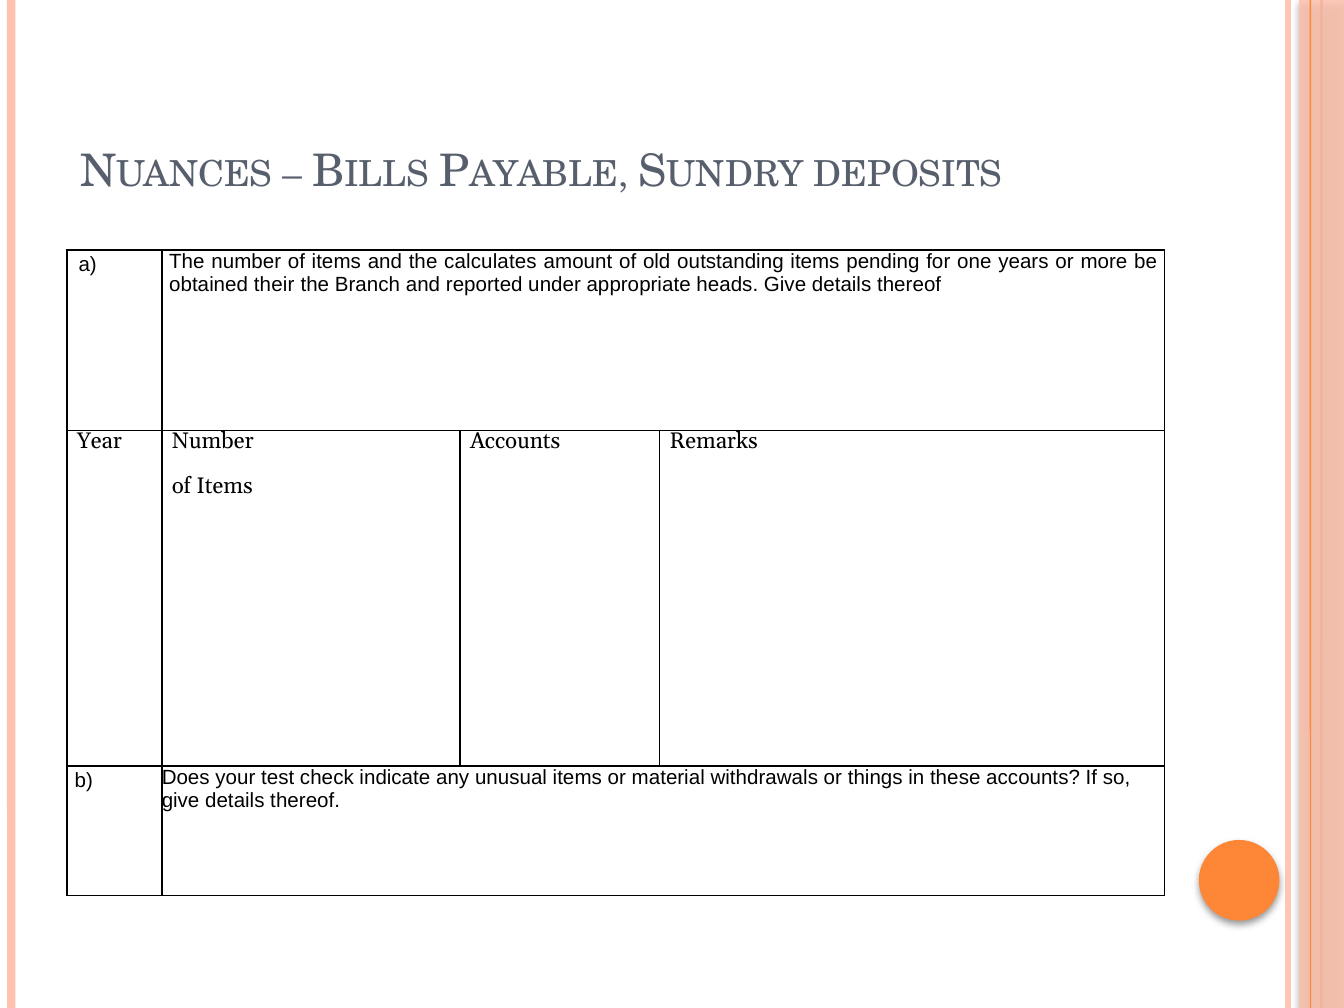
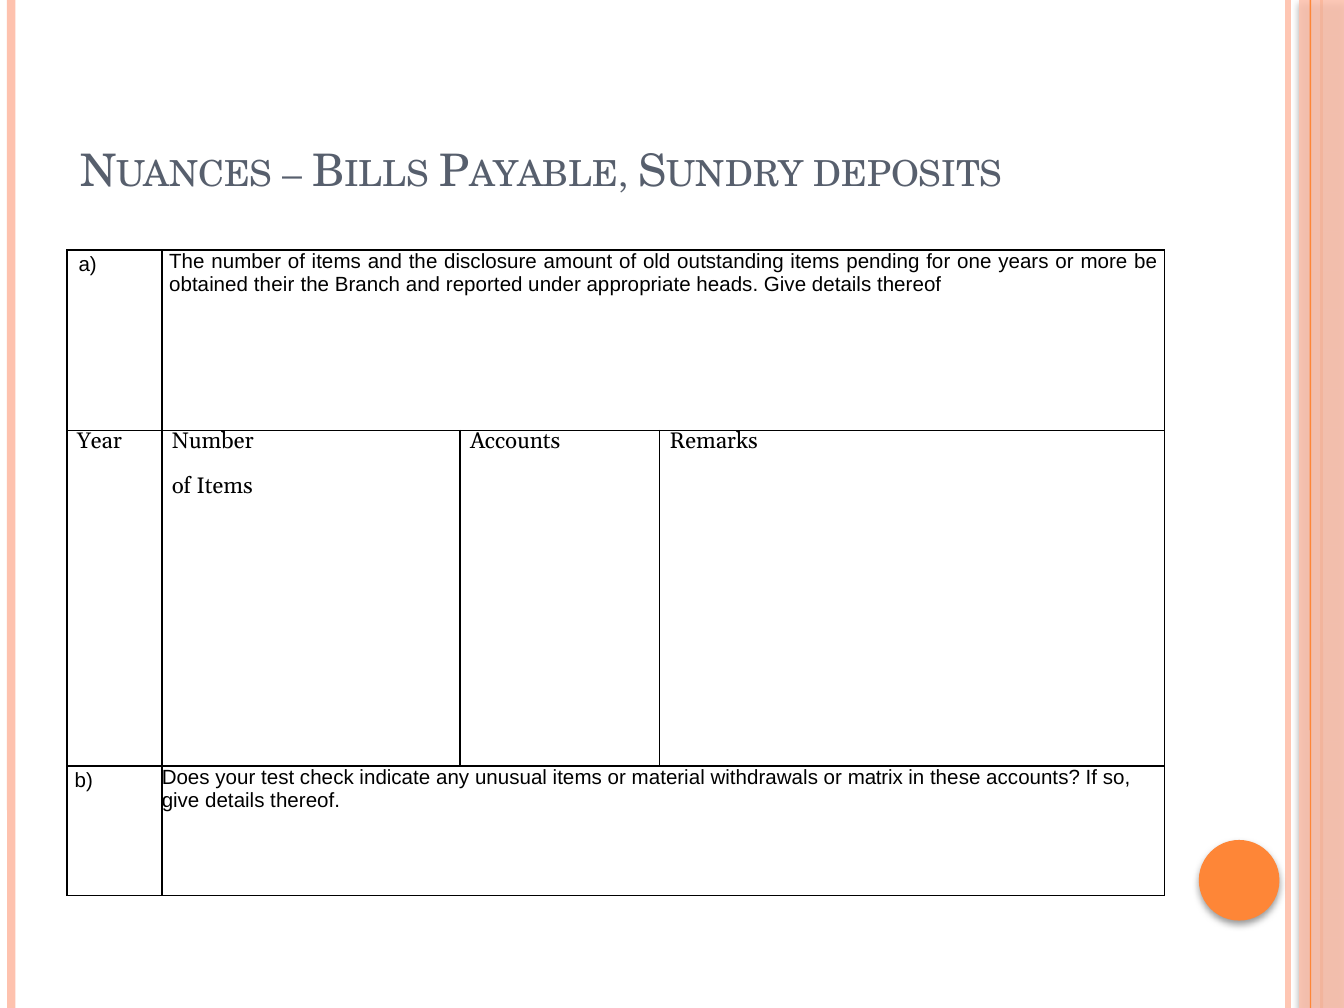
calculates: calculates -> disclosure (490, 262)
things: things -> matrix (875, 778)
